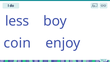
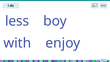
coin: coin -> with (17, 43)
